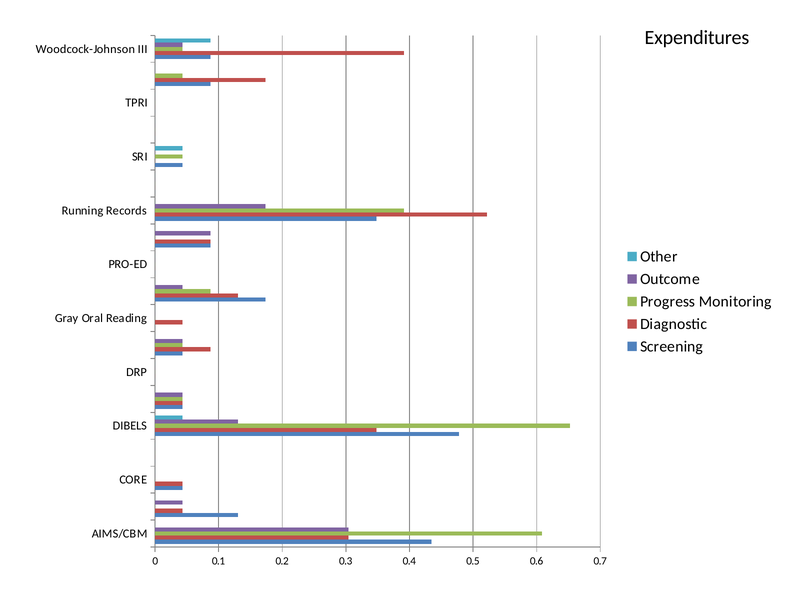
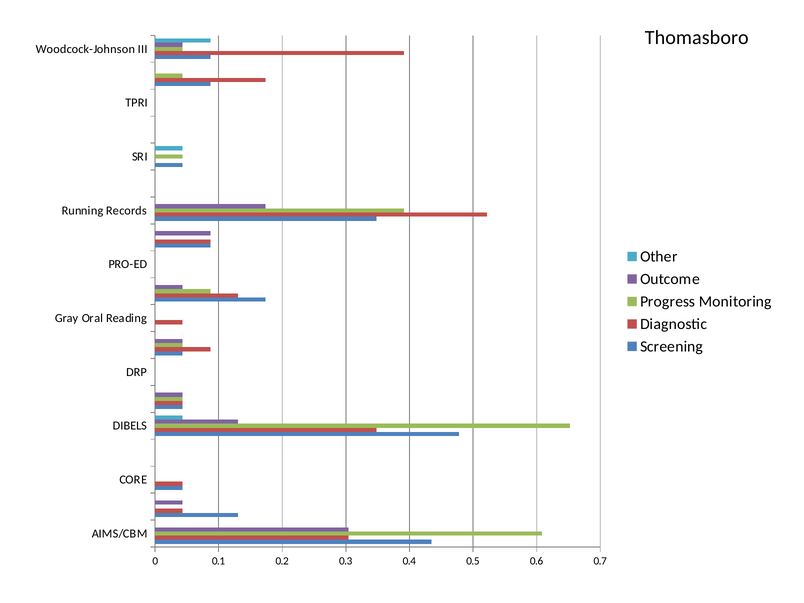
Expenditures: Expenditures -> Thomasboro (697, 37)
